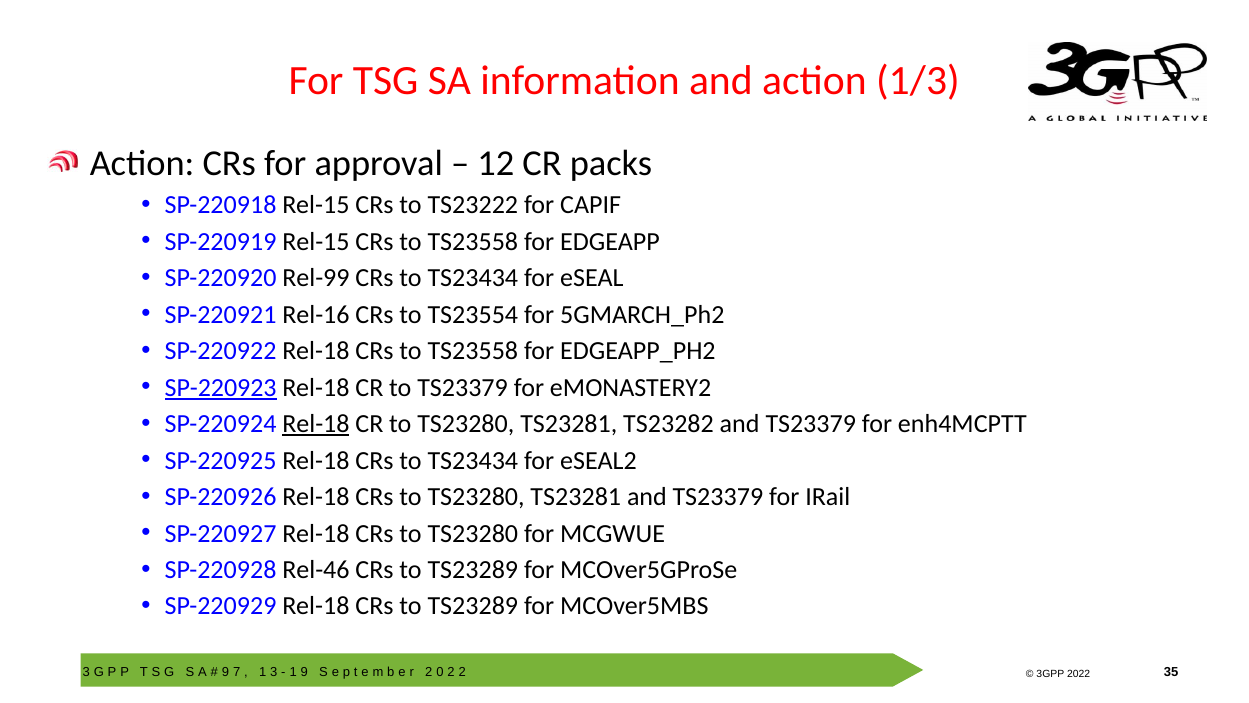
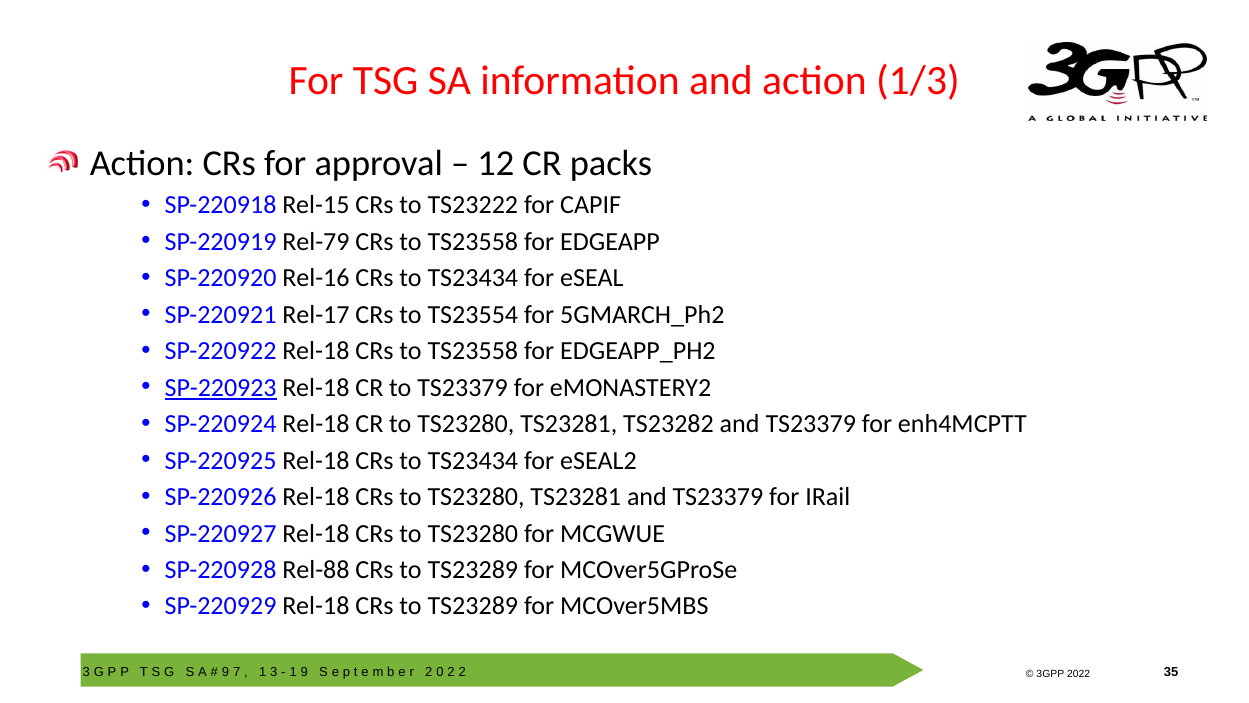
SP-220919 Rel-15: Rel-15 -> Rel-79 (316, 242)
Rel-99: Rel-99 -> Rel-16 (316, 278)
Rel-16: Rel-16 -> Rel-17 (316, 314)
Rel-18 underline: present -> none (316, 424)
Rel-46: Rel-46 -> Rel-88 (316, 570)
